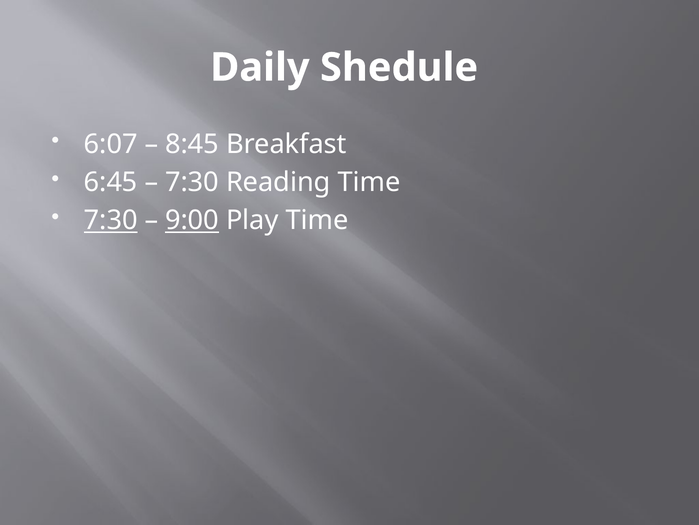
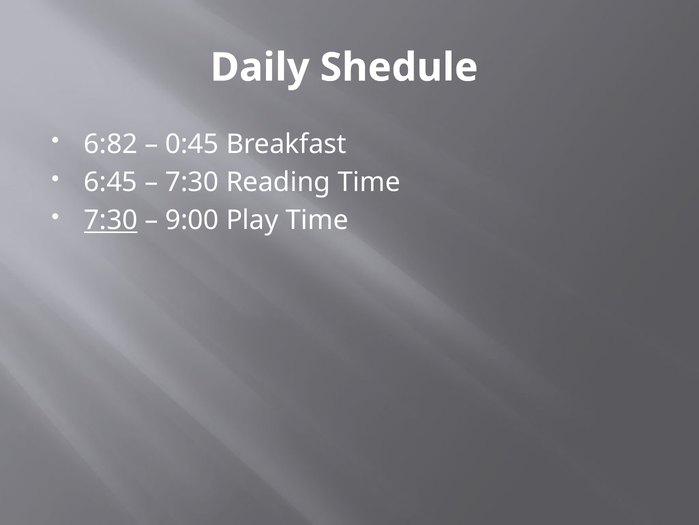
6:07: 6:07 -> 6:82 (111, 144)
8:45: 8:45 -> 0:45 (192, 144)
9:00 underline: present -> none (192, 220)
